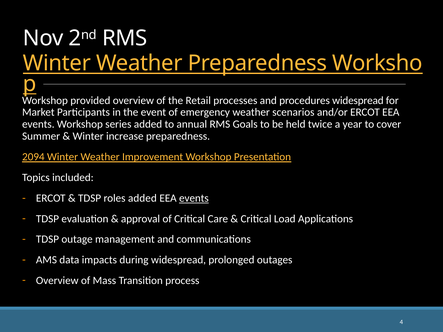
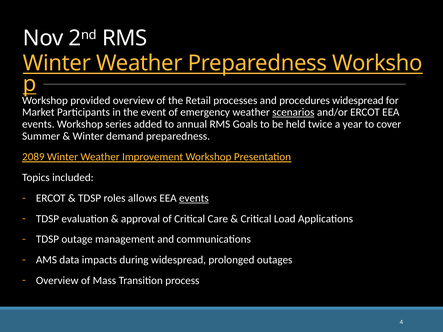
scenarios underline: none -> present (293, 112)
increase: increase -> demand (125, 136)
2094: 2094 -> 2089 (33, 157)
roles added: added -> allows (142, 198)
